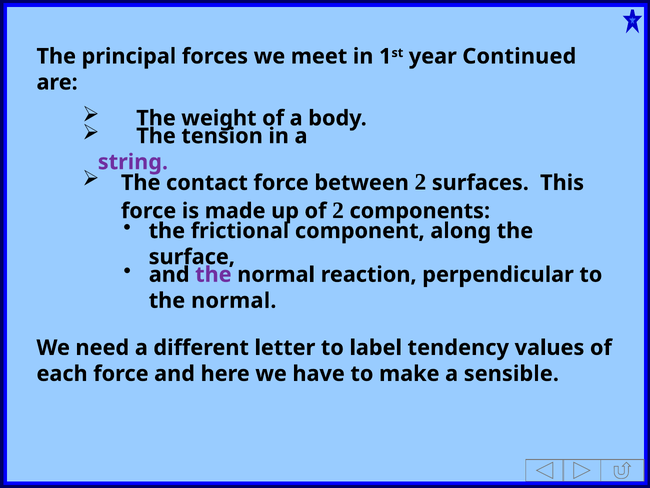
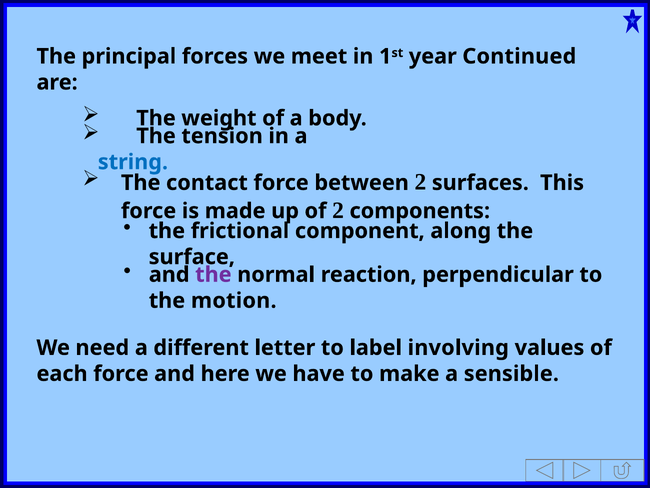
string colour: purple -> blue (133, 162)
normal: normal -> motion (234, 300)
tendency: tendency -> involving (458, 347)
